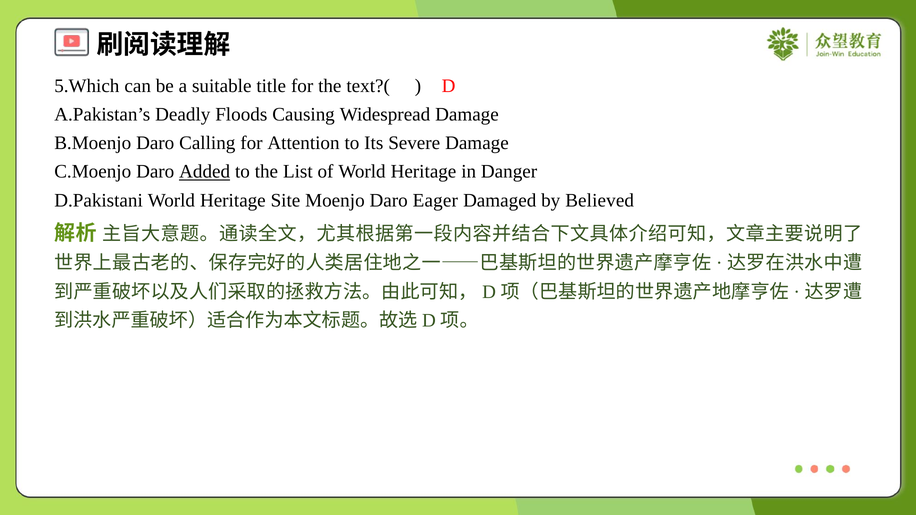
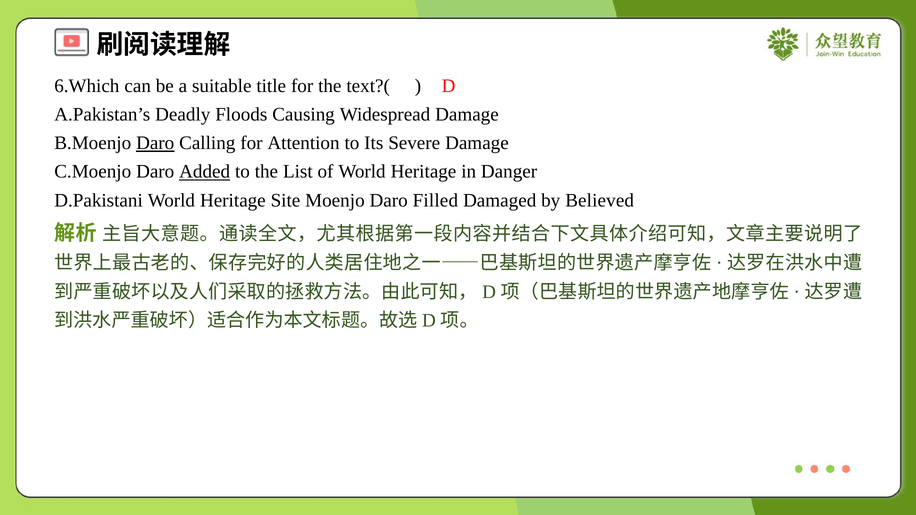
5.Which: 5.Which -> 6.Which (87, 86)
Daro underline: none -> present (155, 143)
Eager: Eager -> Filled (435, 200)
